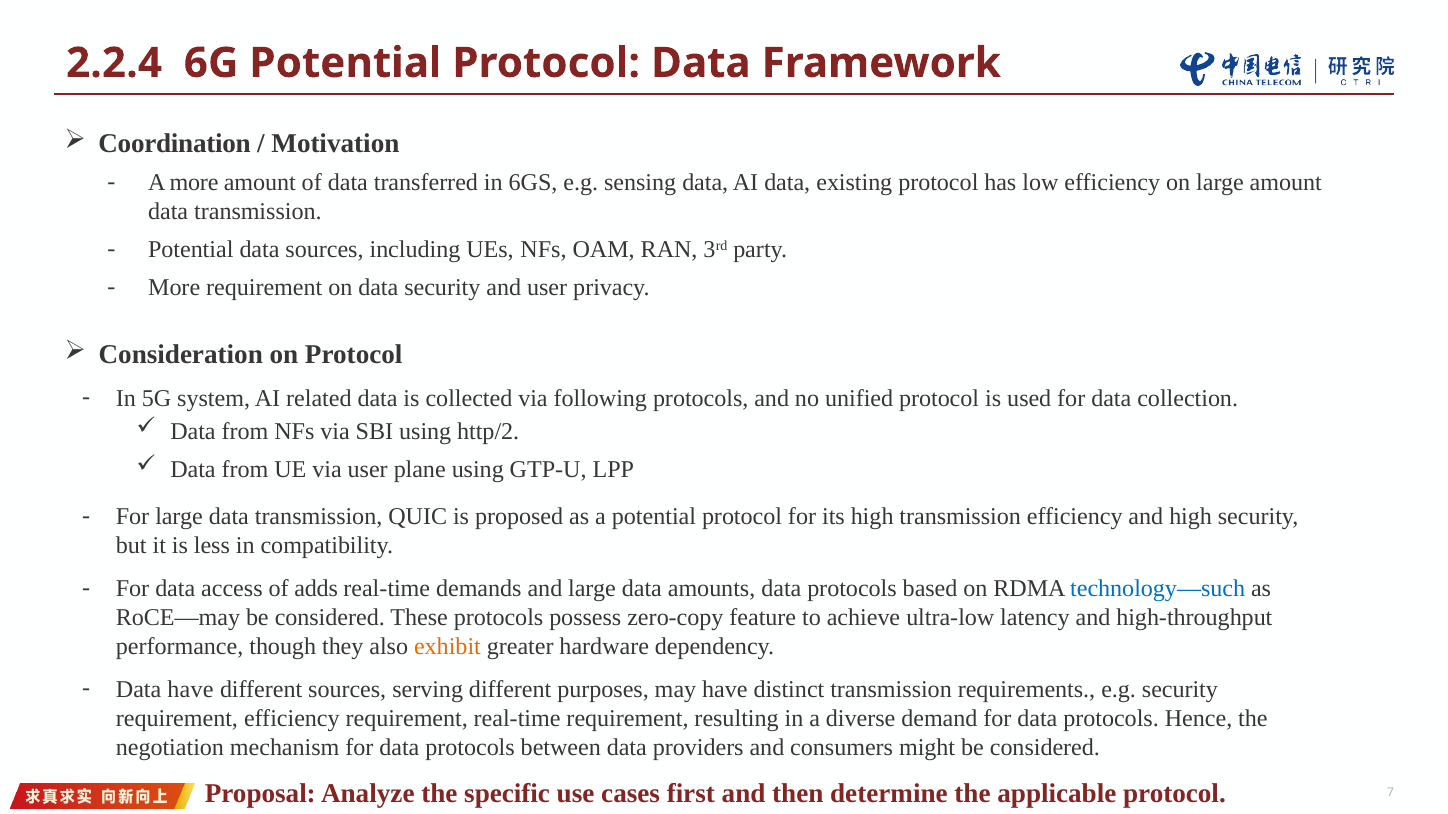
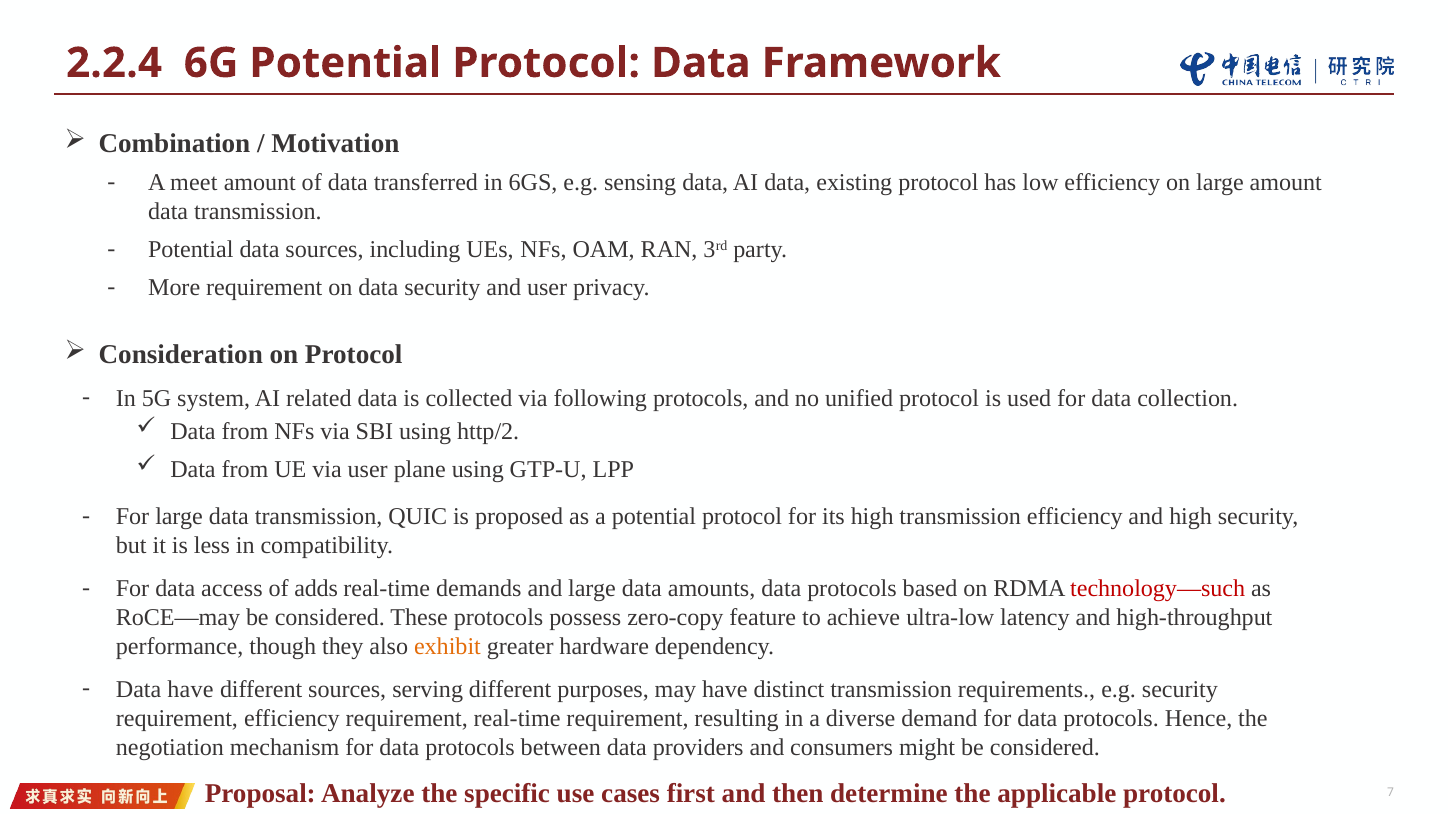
Coordination: Coordination -> Combination (174, 144)
A more: more -> meet (194, 183)
technology—such colour: blue -> red (1158, 589)
